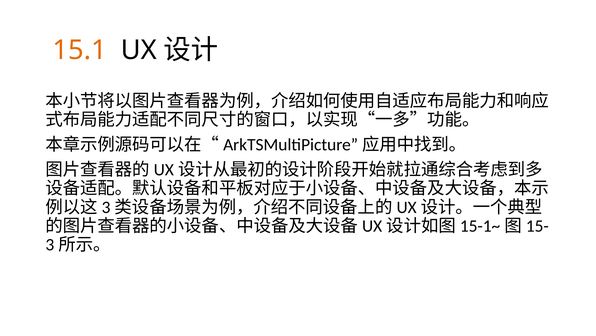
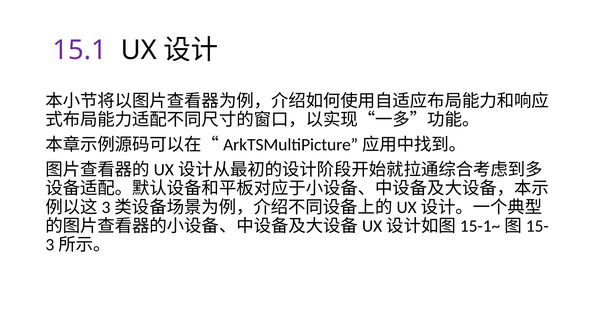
15.1 colour: orange -> purple (80, 50)
